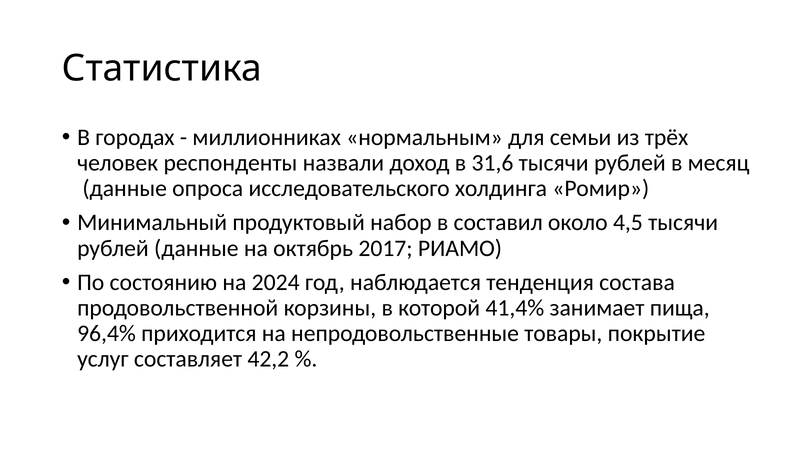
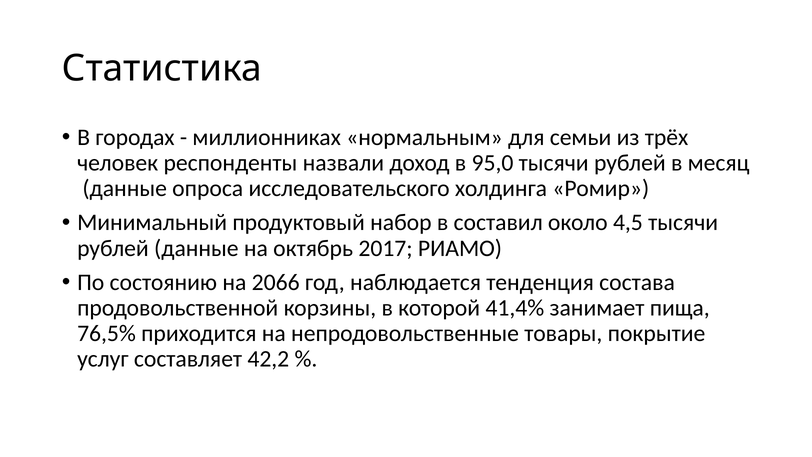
31,6: 31,6 -> 95,0 (492, 163)
2024: 2024 -> 2066 (276, 282)
96,4%: 96,4% -> 76,5% (106, 333)
